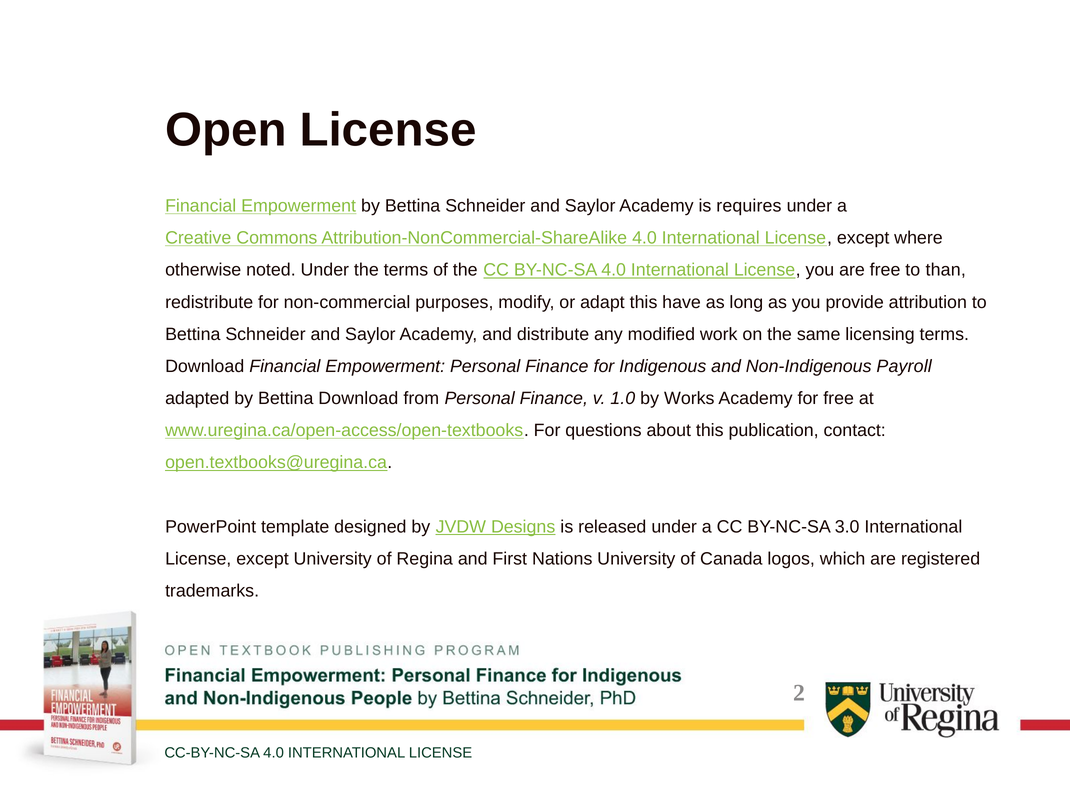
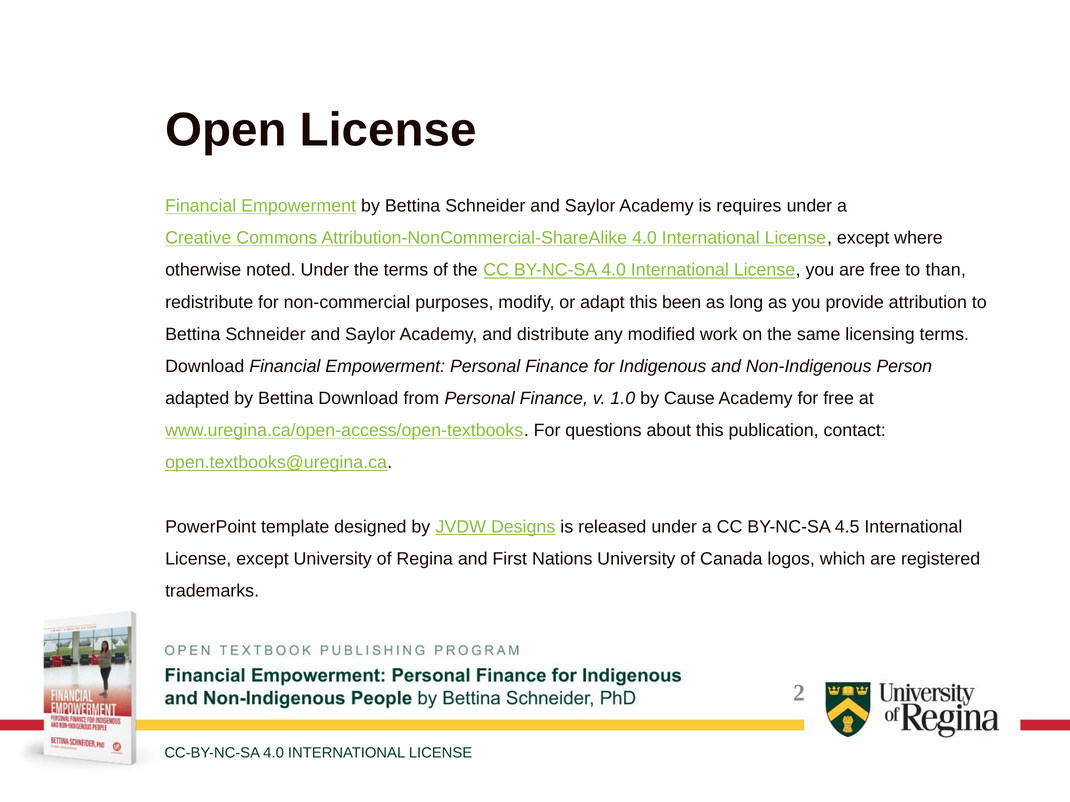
have: have -> been (682, 302)
Payroll: Payroll -> Person (904, 367)
Works: Works -> Cause (689, 399)
3.0: 3.0 -> 4.5 (847, 527)
